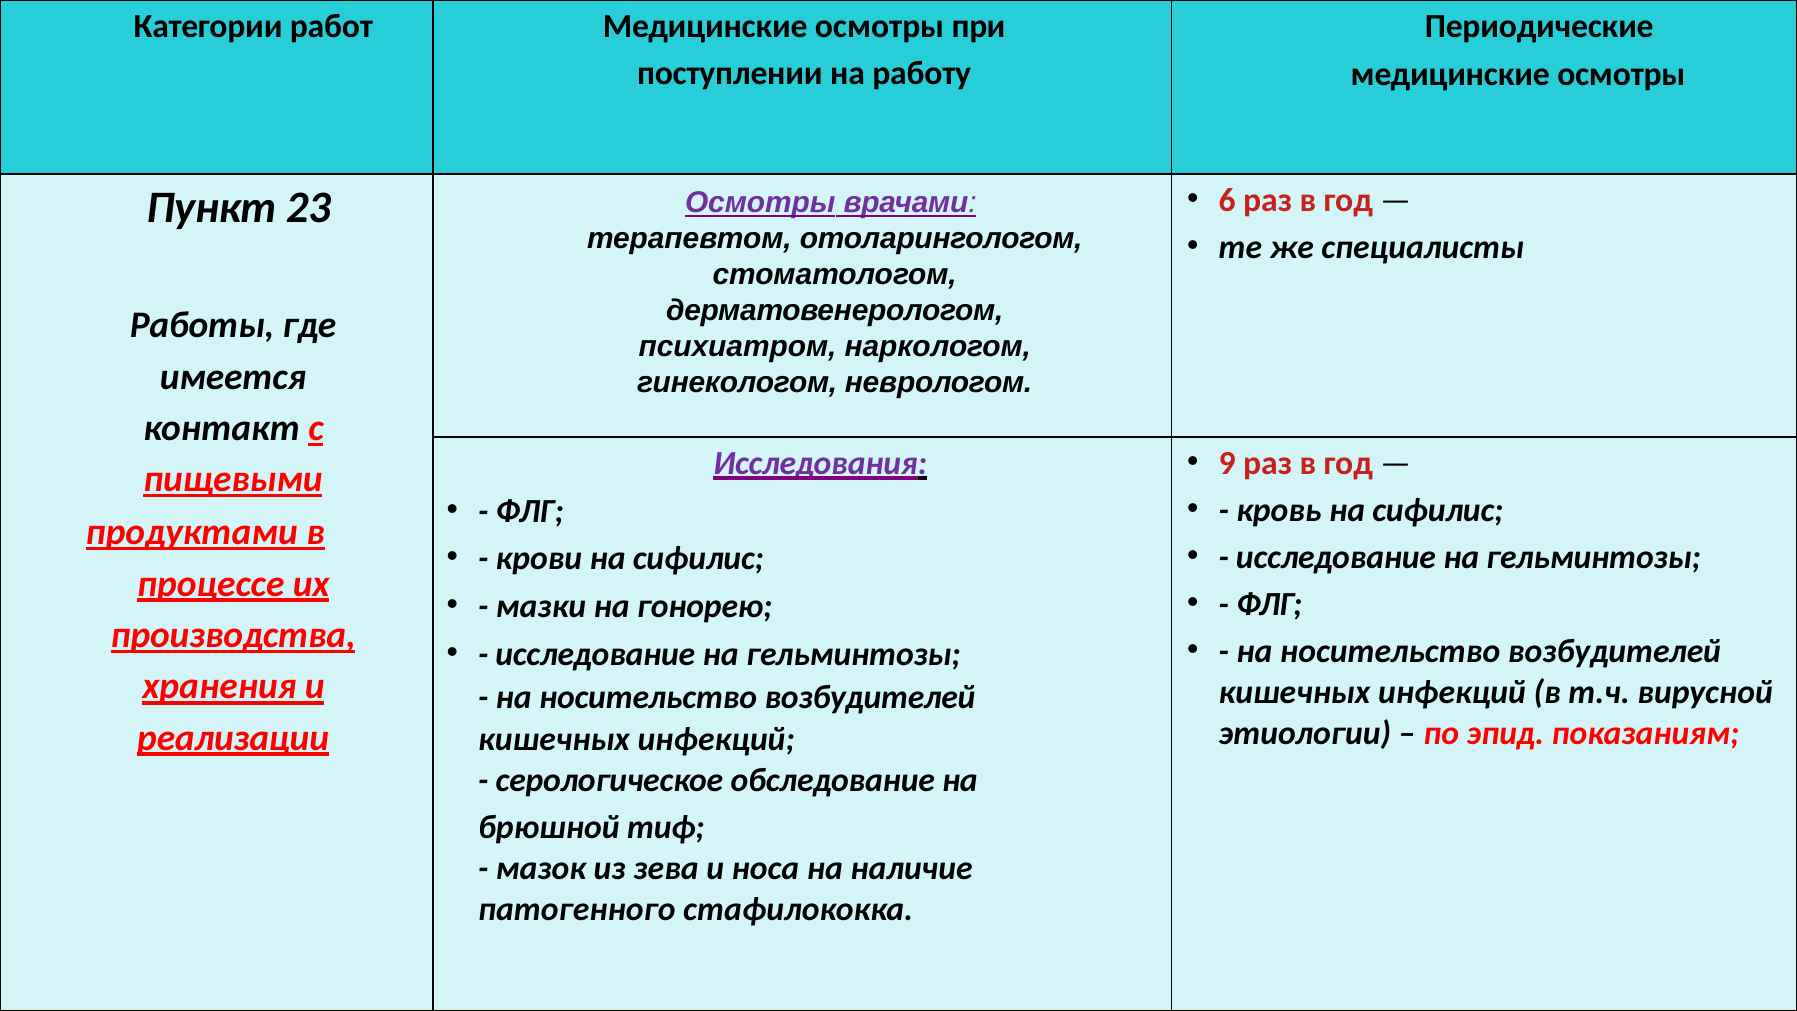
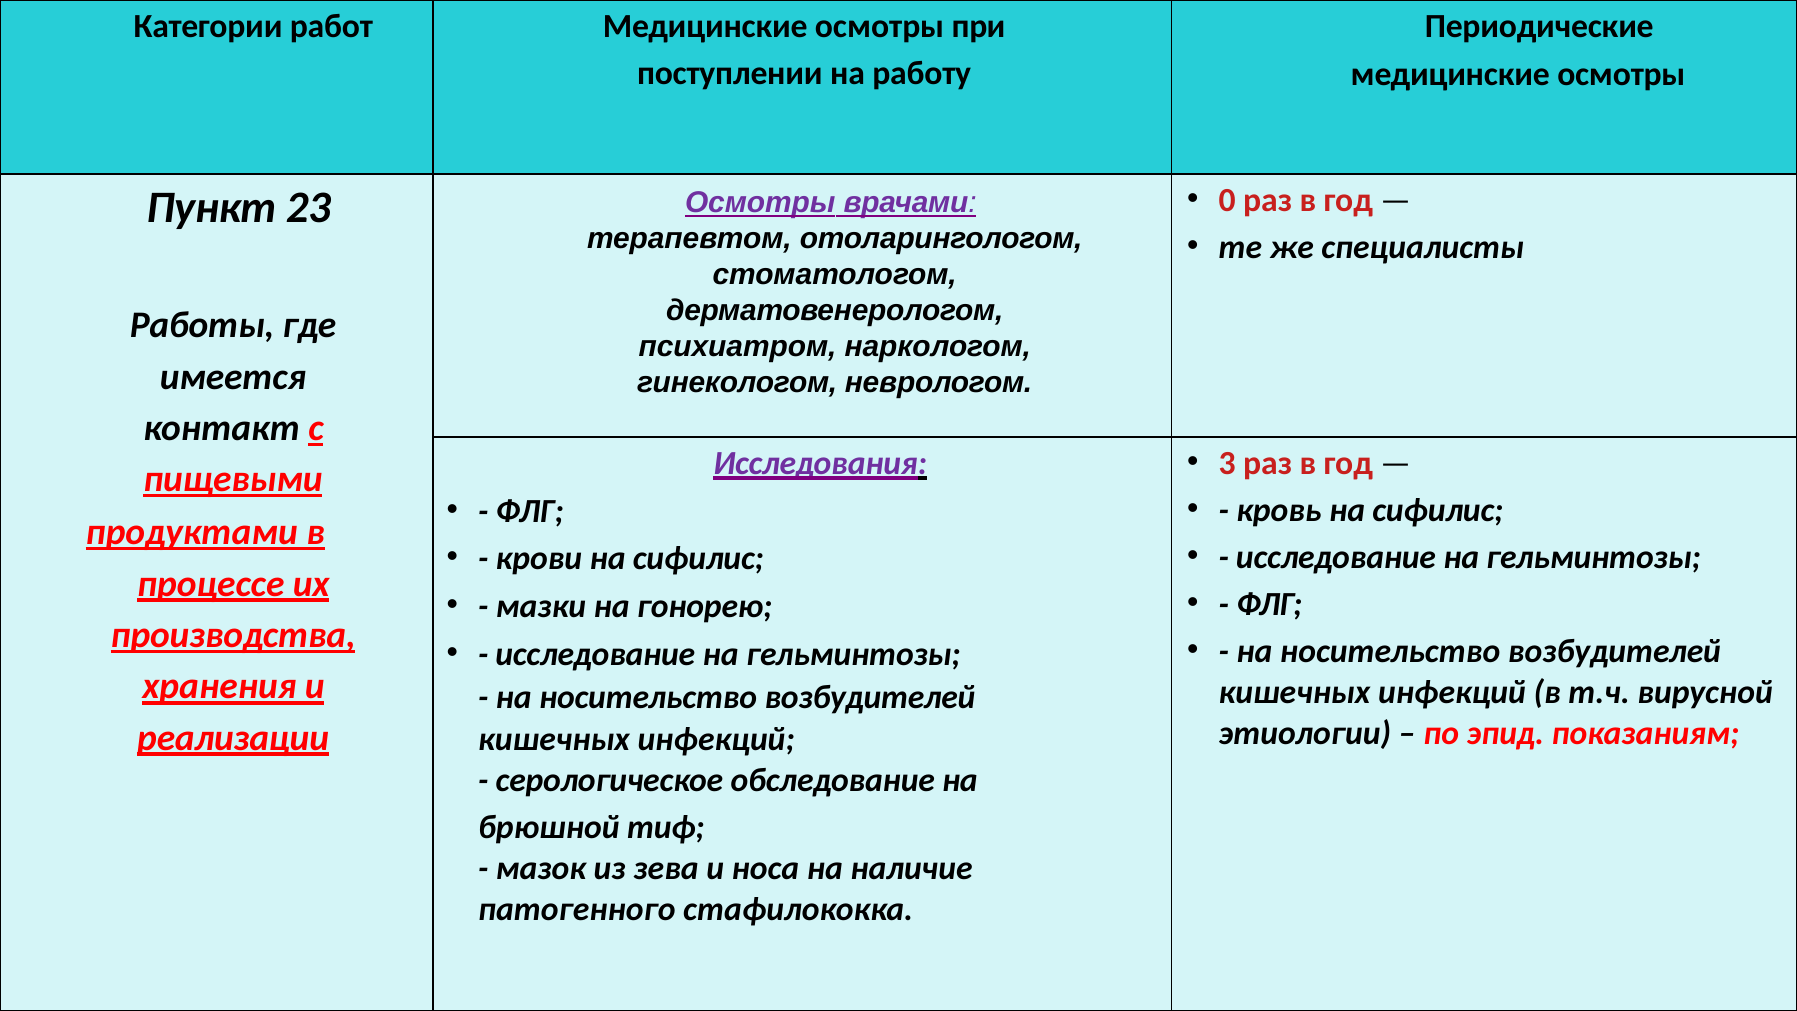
6: 6 -> 0 (1227, 200)
9: 9 -> 3 (1227, 463)
